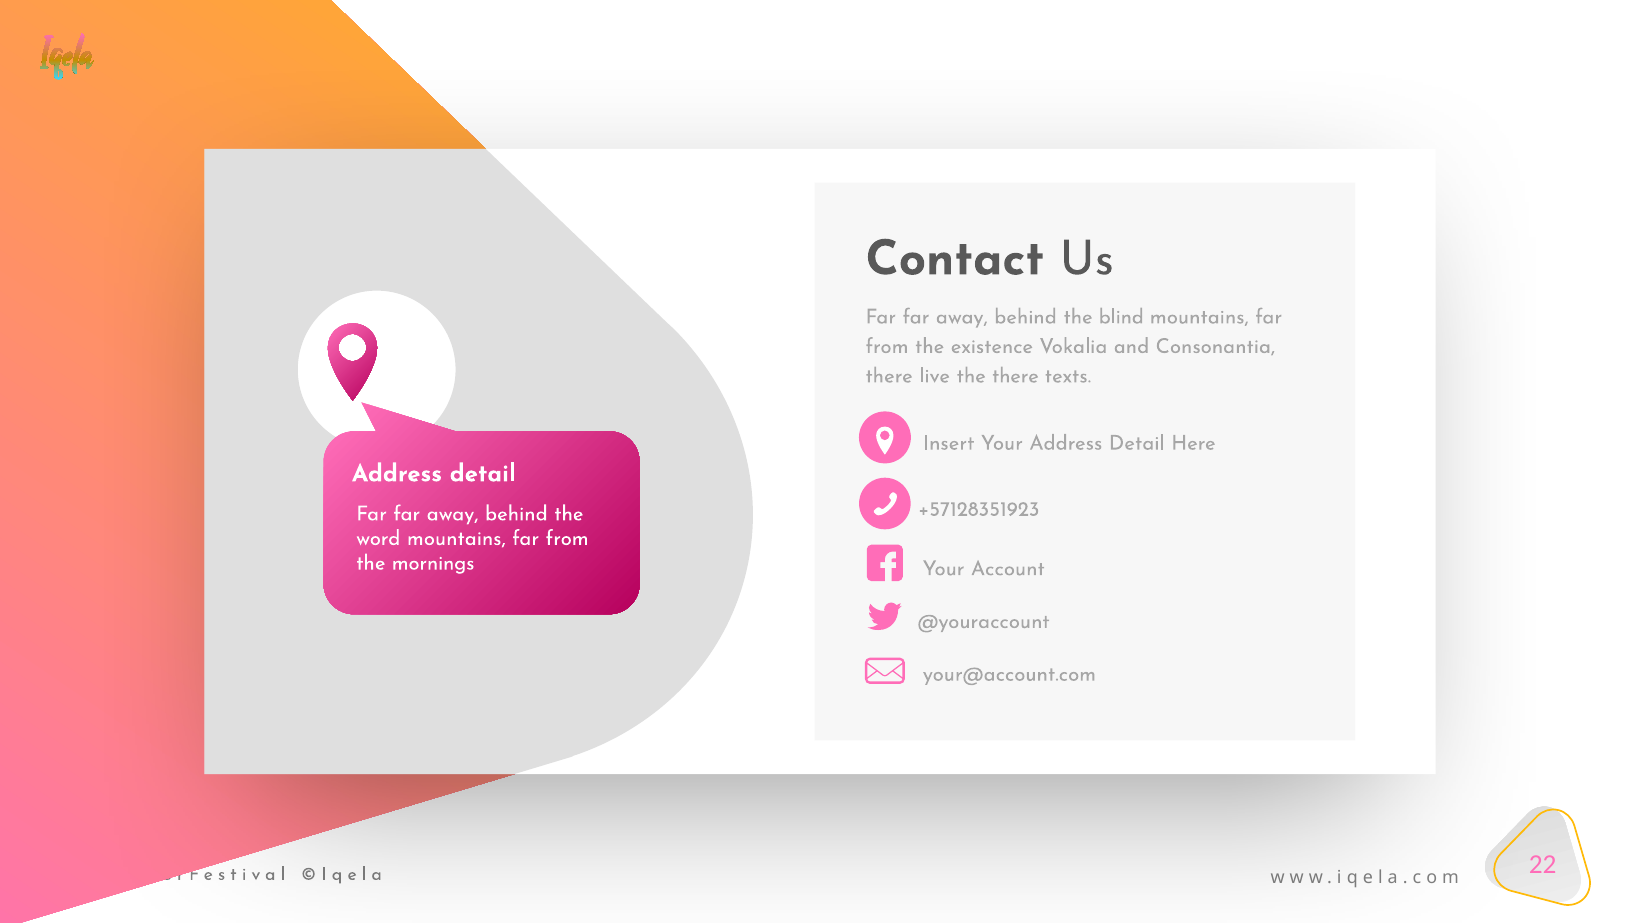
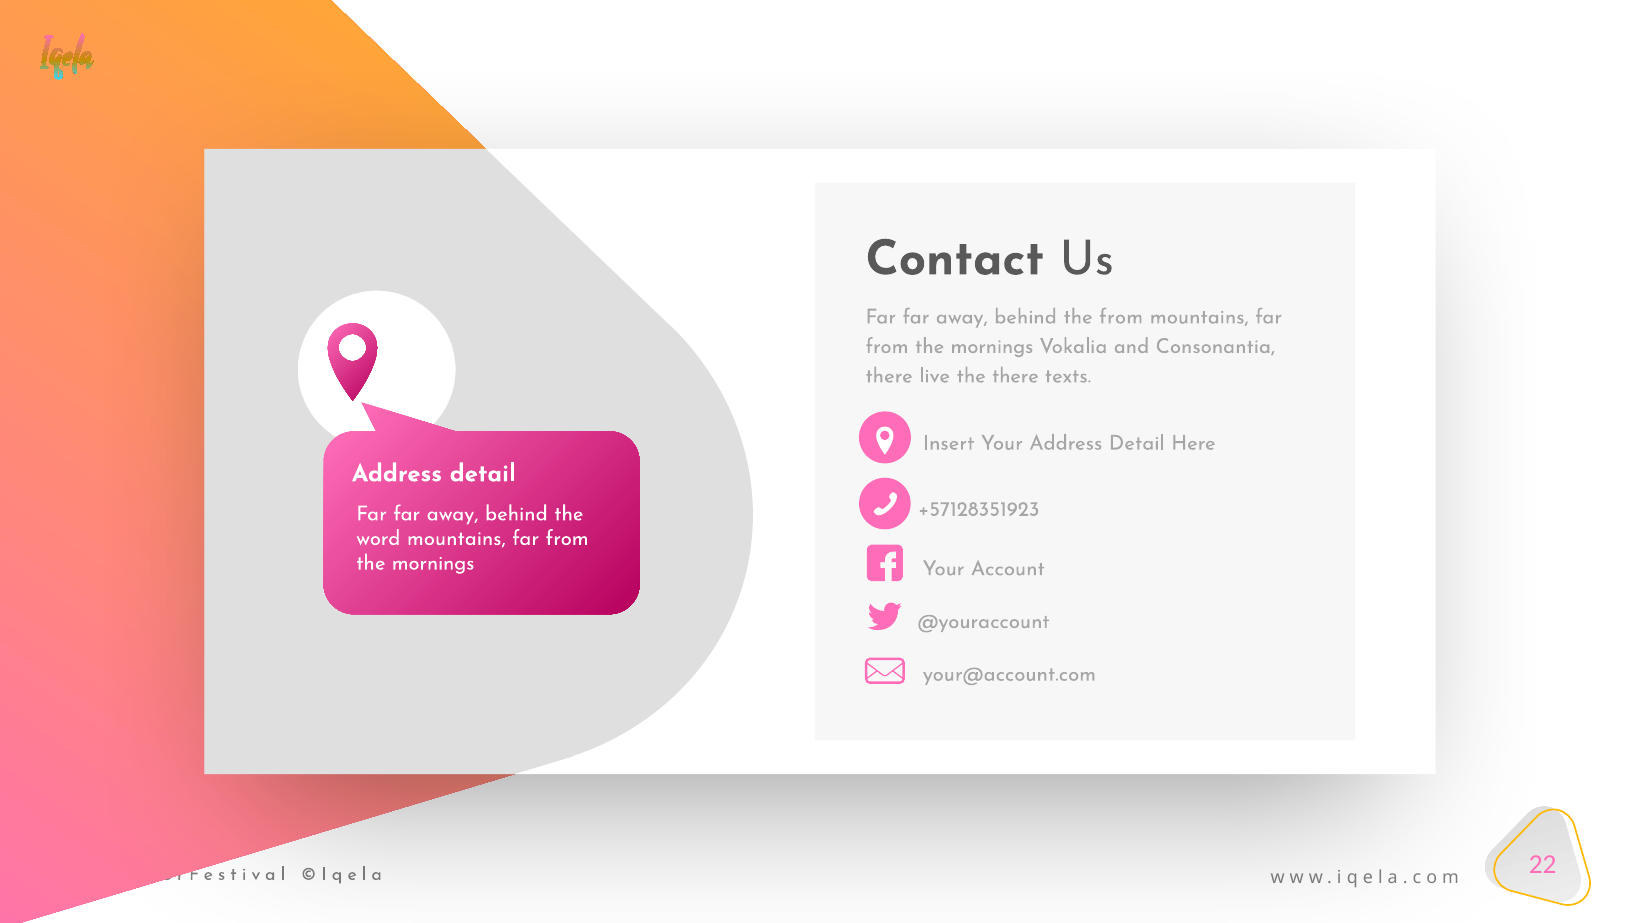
the blind: blind -> from (1121, 317)
existence: existence -> mornings (992, 346)
